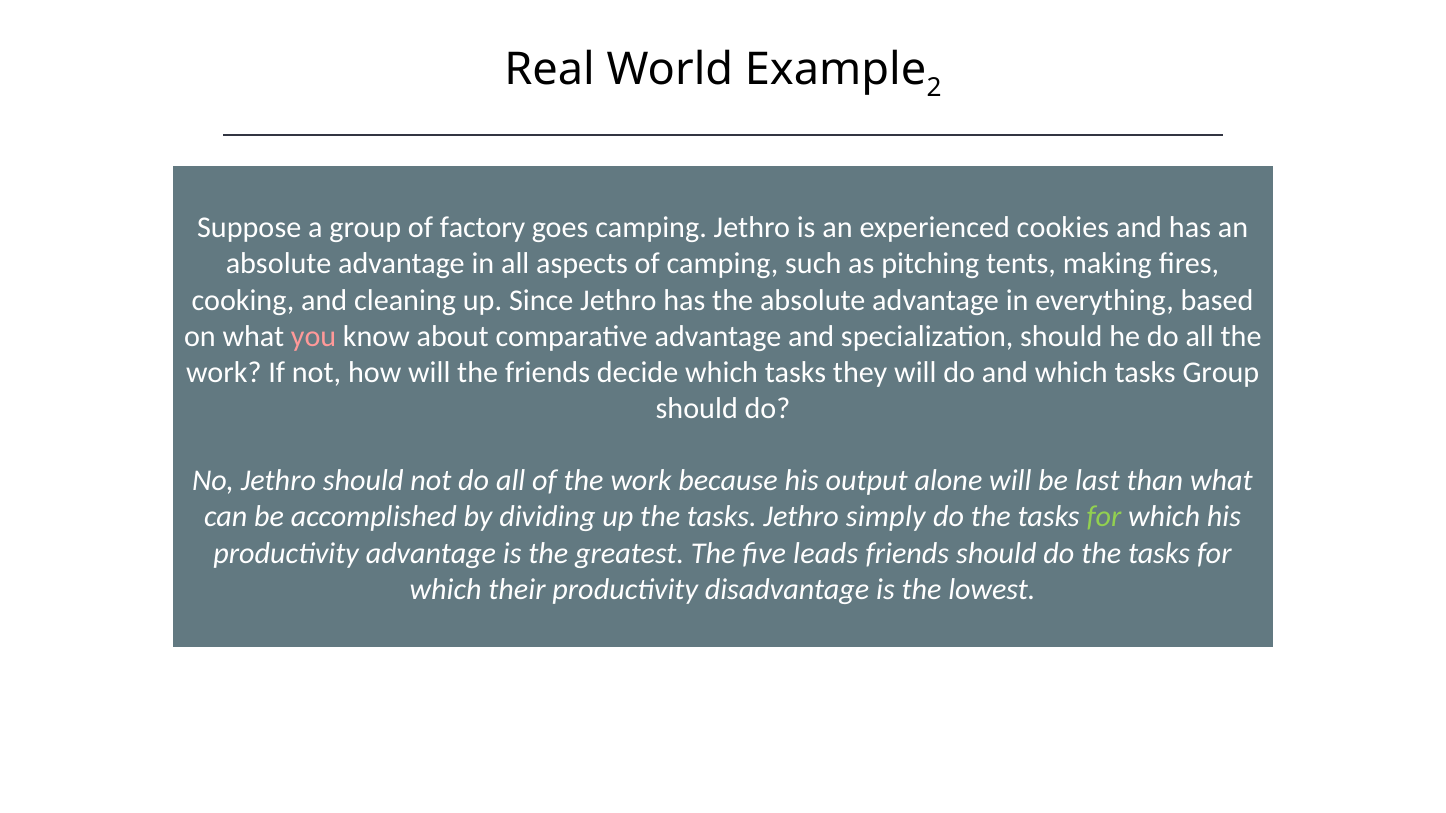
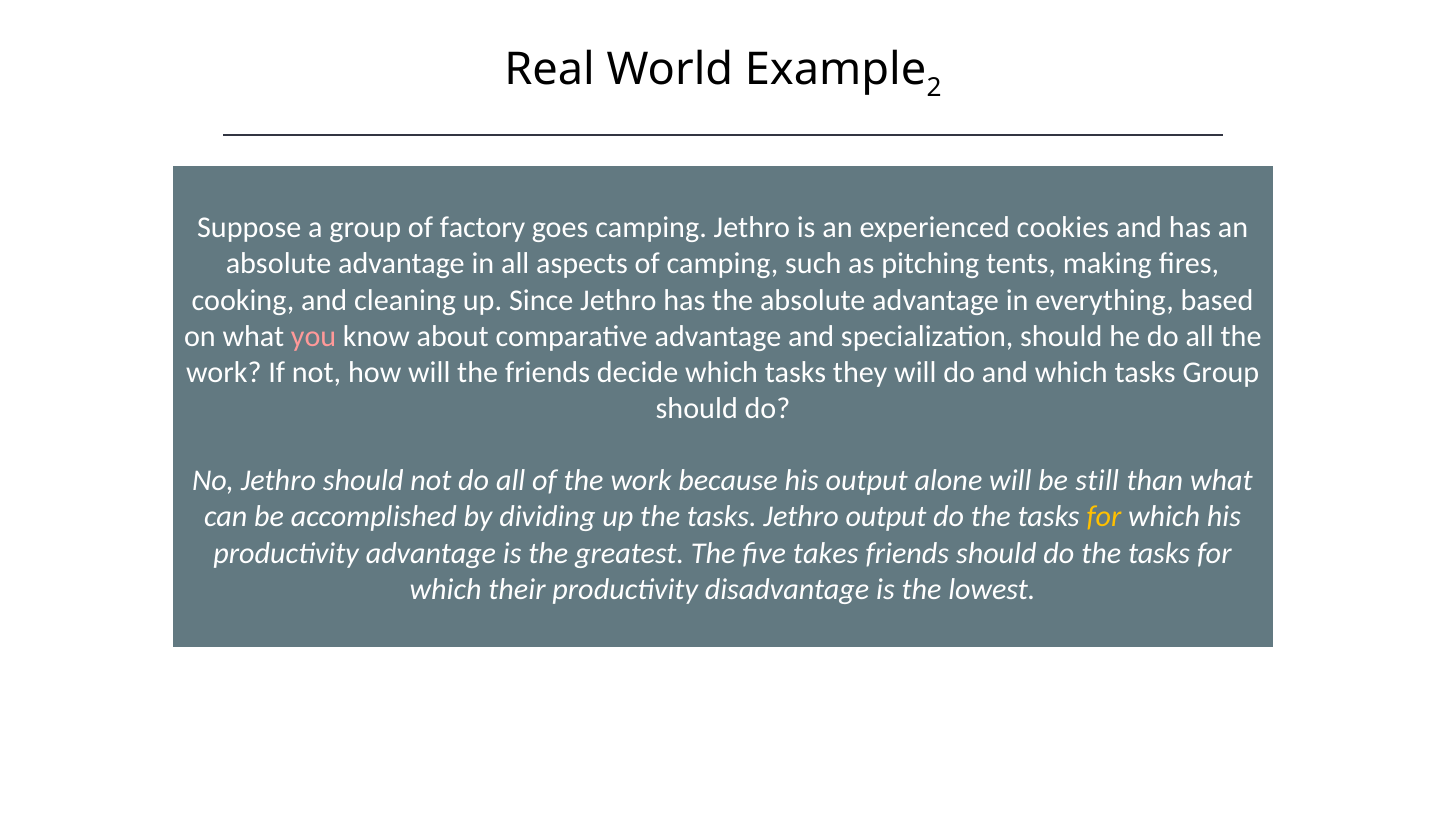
last: last -> still (1097, 481)
Jethro simply: simply -> output (886, 517)
for colour: light green -> yellow (1104, 517)
leads: leads -> takes (826, 553)
